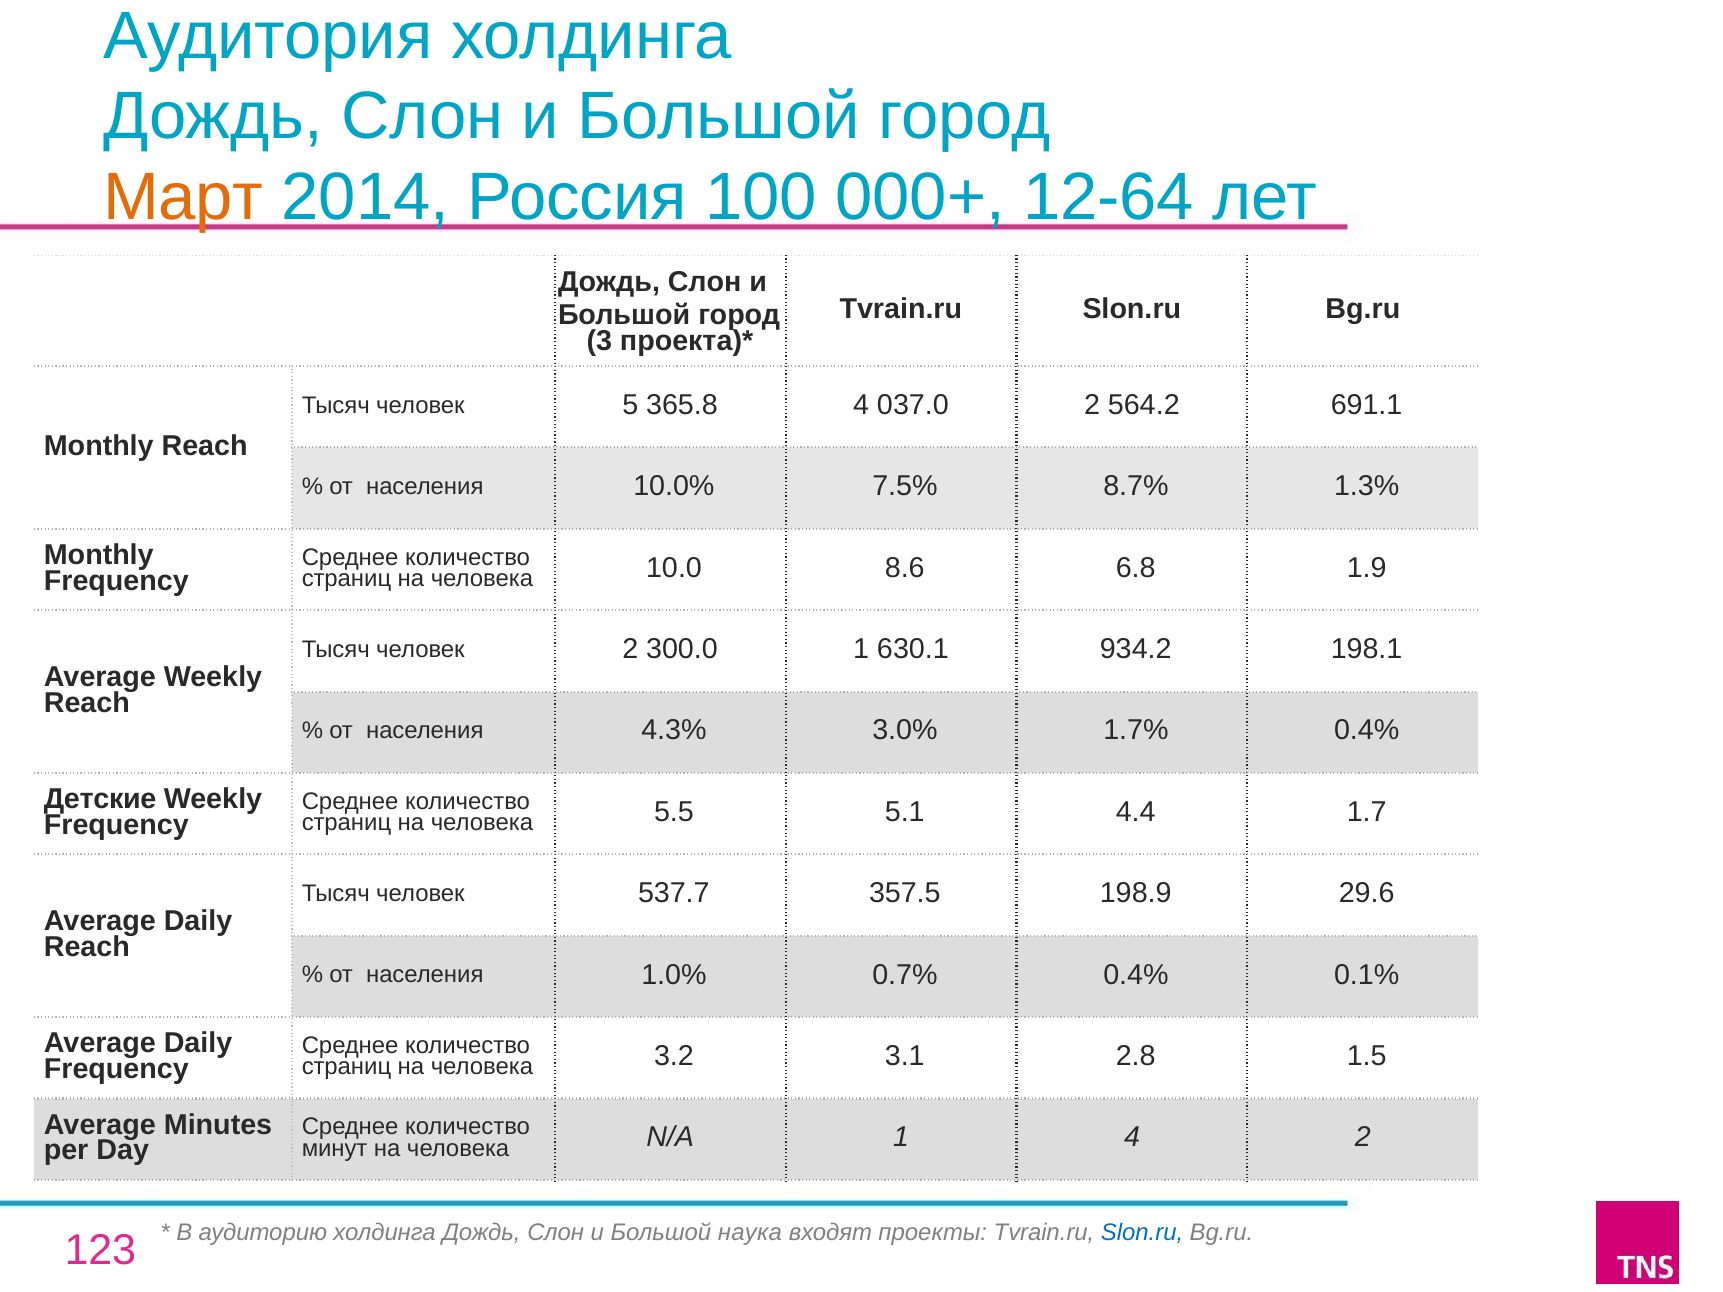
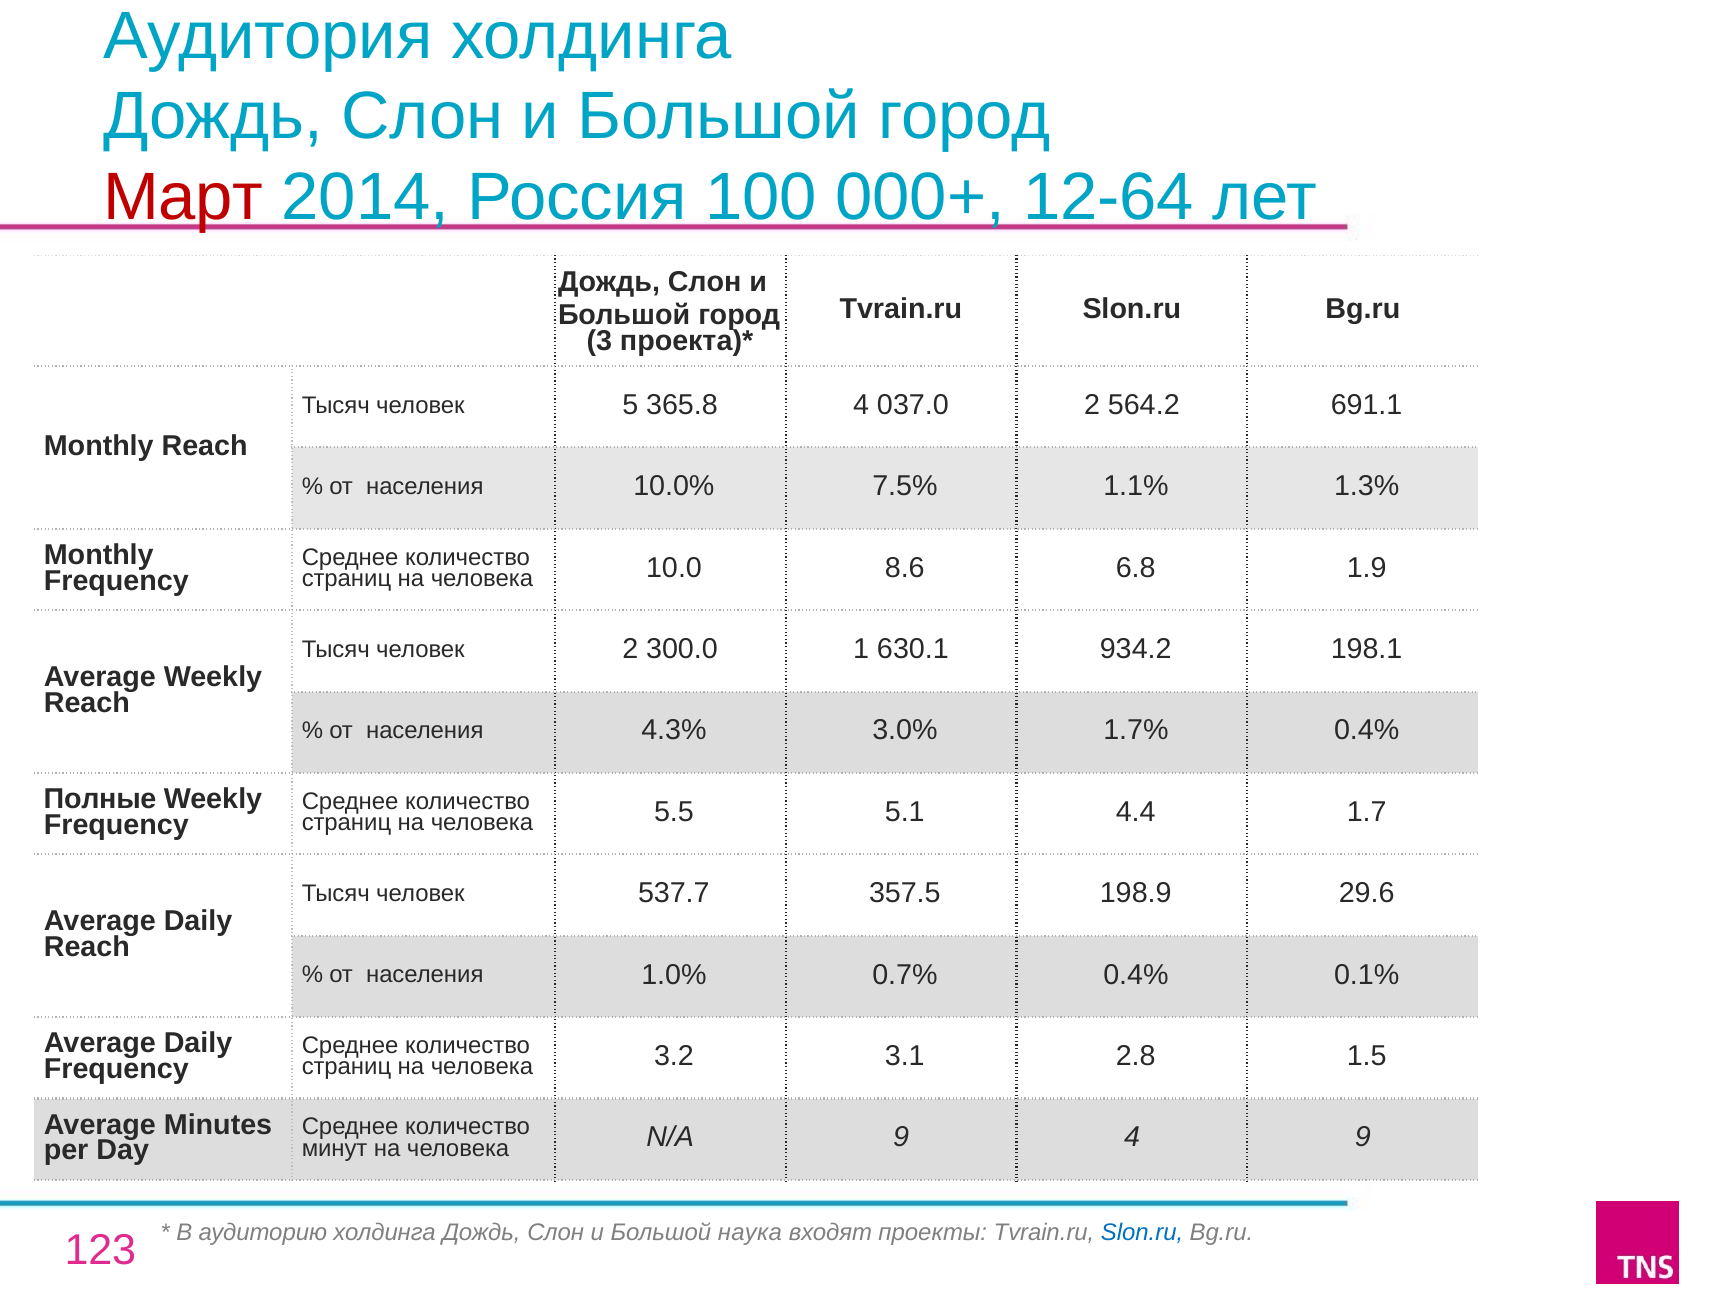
Март colour: orange -> red (183, 197)
8.7%: 8.7% -> 1.1% (1136, 486)
Детские: Детские -> Полные (100, 799)
N/A 1: 1 -> 9 (901, 1138)
4 2: 2 -> 9 (1363, 1138)
